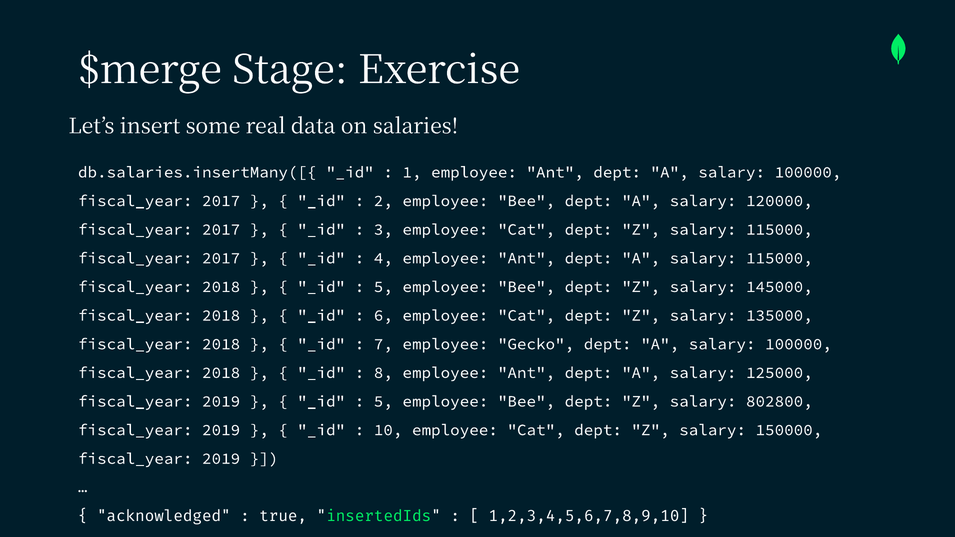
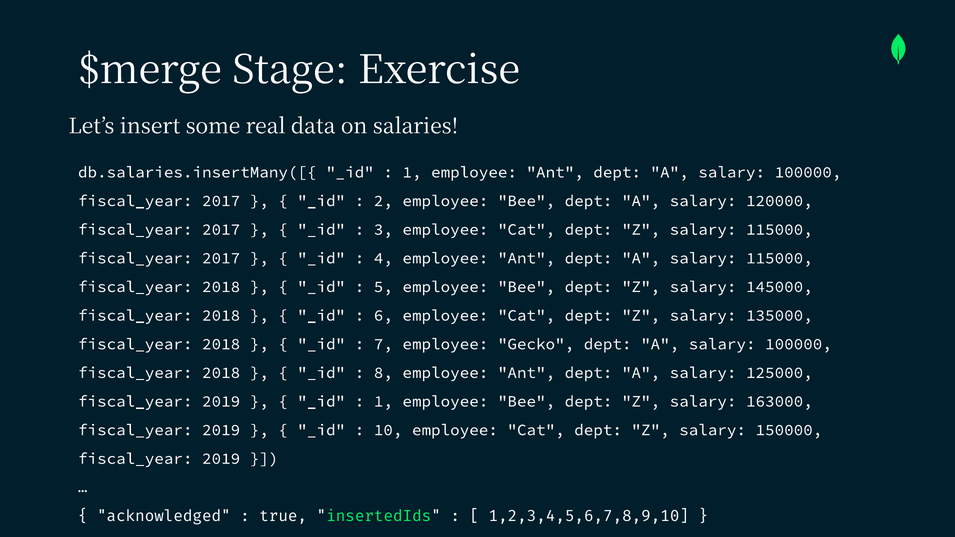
5: 5 -> 1 (383, 401)
802800: 802800 -> 163000 (779, 401)
